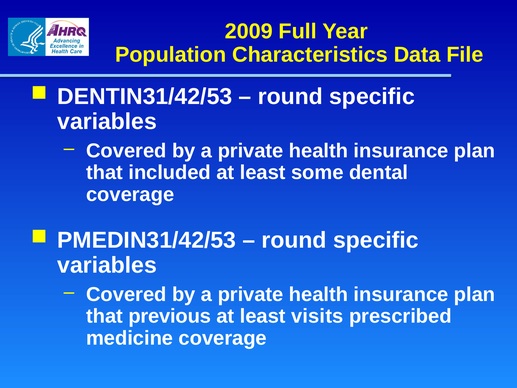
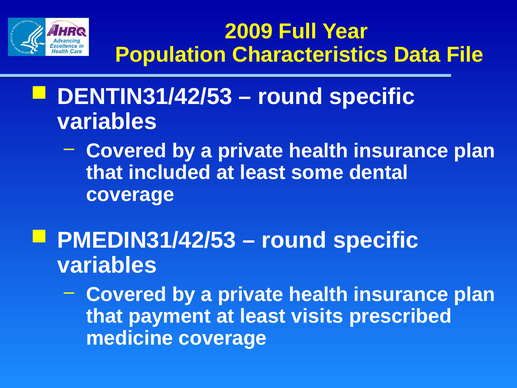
previous: previous -> payment (170, 316)
